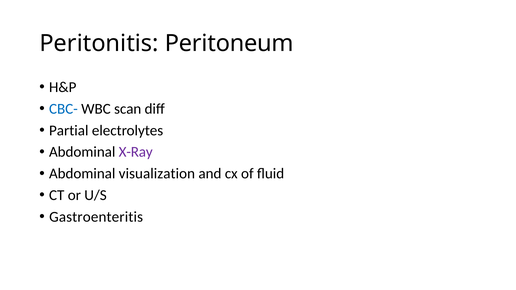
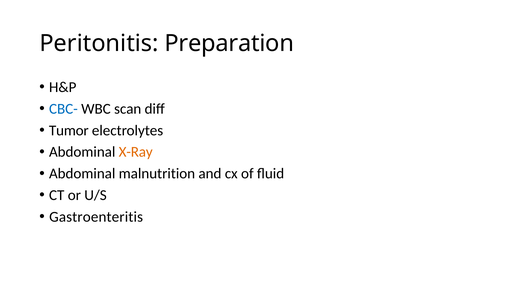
Peritoneum: Peritoneum -> Preparation (229, 43)
Partial: Partial -> Tumor (69, 131)
X-Ray colour: purple -> orange (136, 152)
visualization: visualization -> malnutrition (157, 174)
